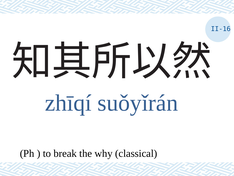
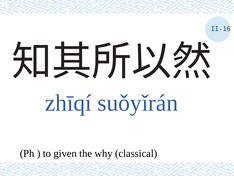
break: break -> given (65, 153)
